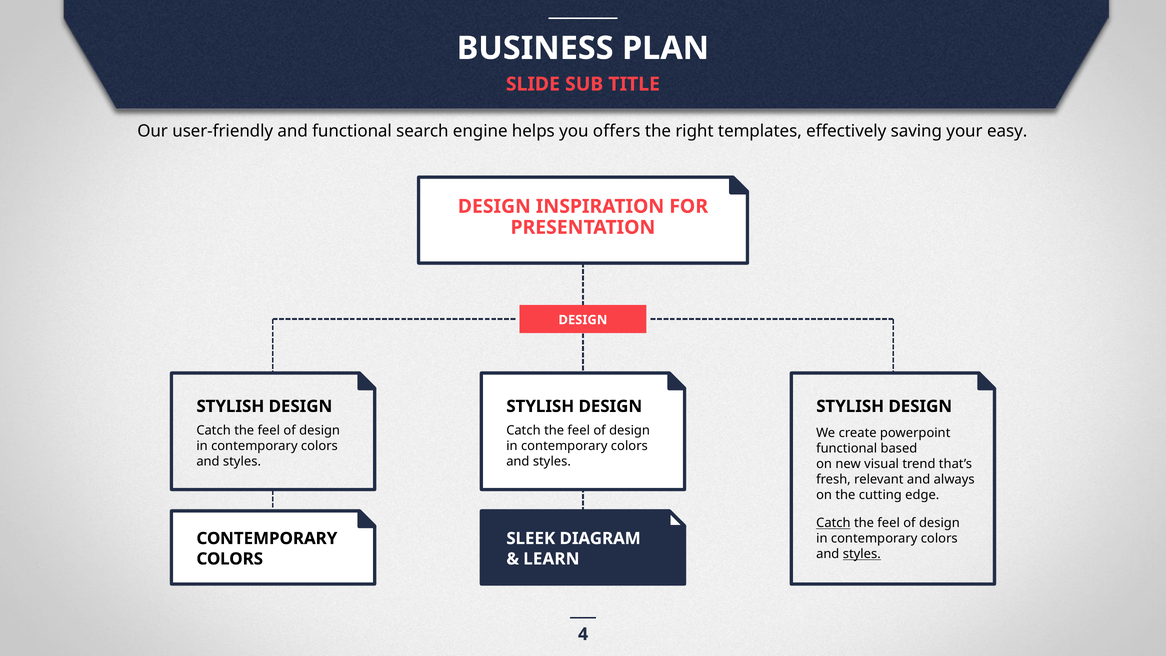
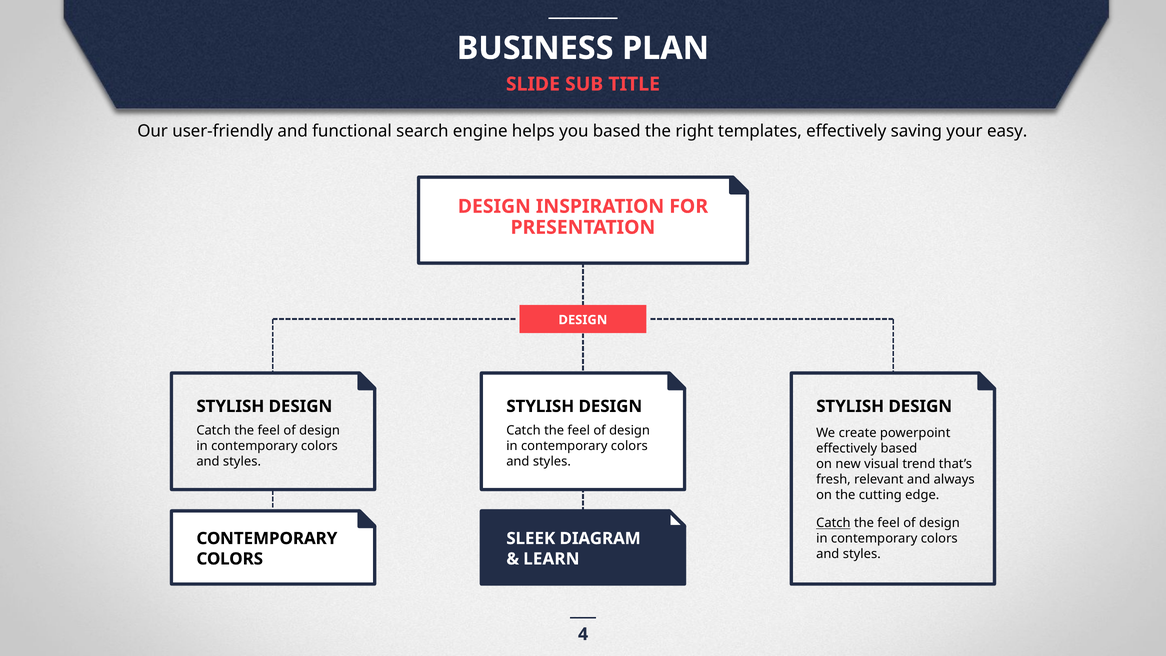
you offers: offers -> based (617, 131)
functional: functional -> effectively (847, 449)
styles underline: present -> none (862, 554)
